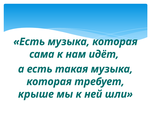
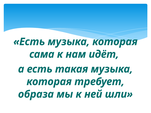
крыше: крыше -> образа (36, 94)
